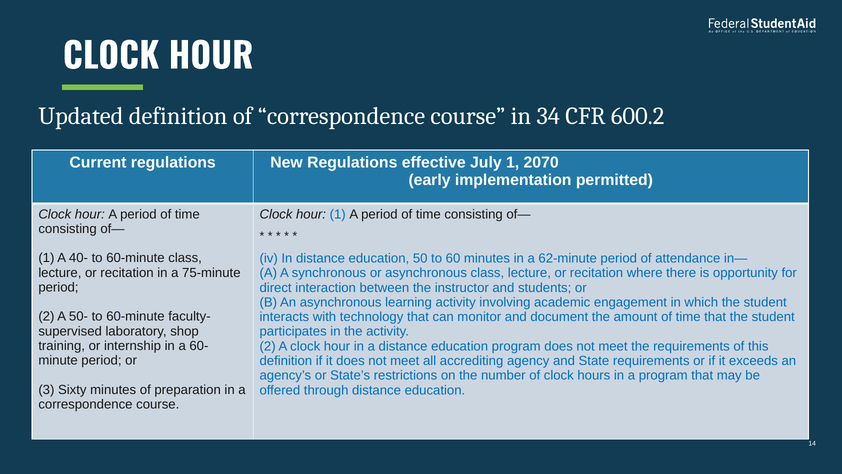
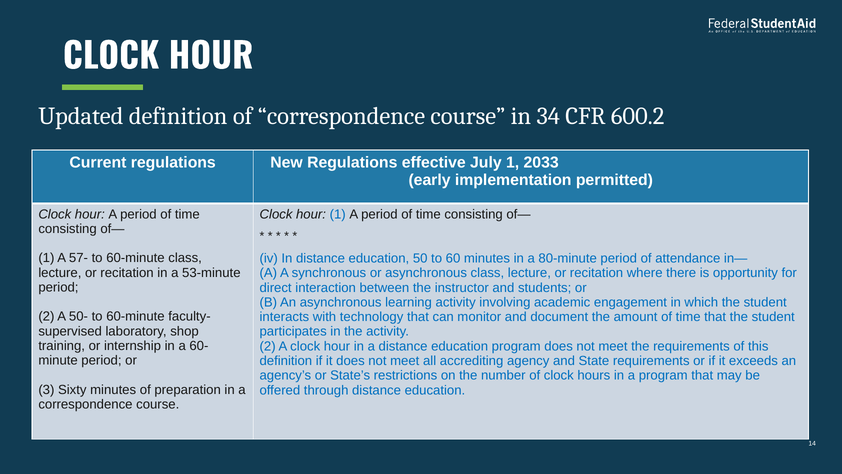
2070: 2070 -> 2033 (541, 162)
40-: 40- -> 57- (78, 258)
62-minute: 62-minute -> 80-minute (568, 258)
75-minute: 75-minute -> 53-minute (211, 273)
